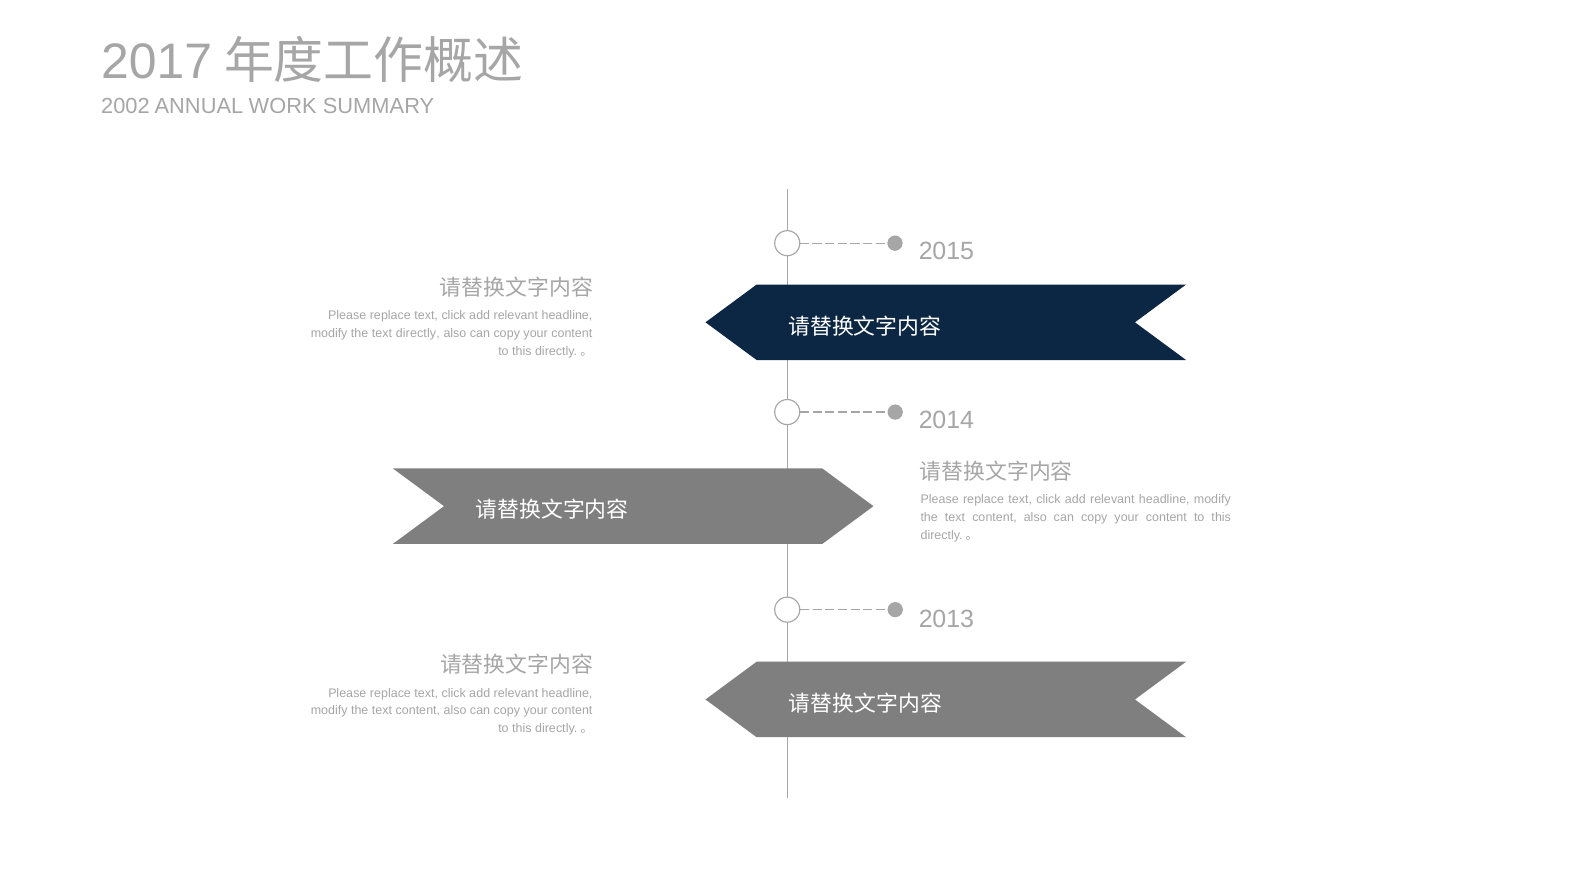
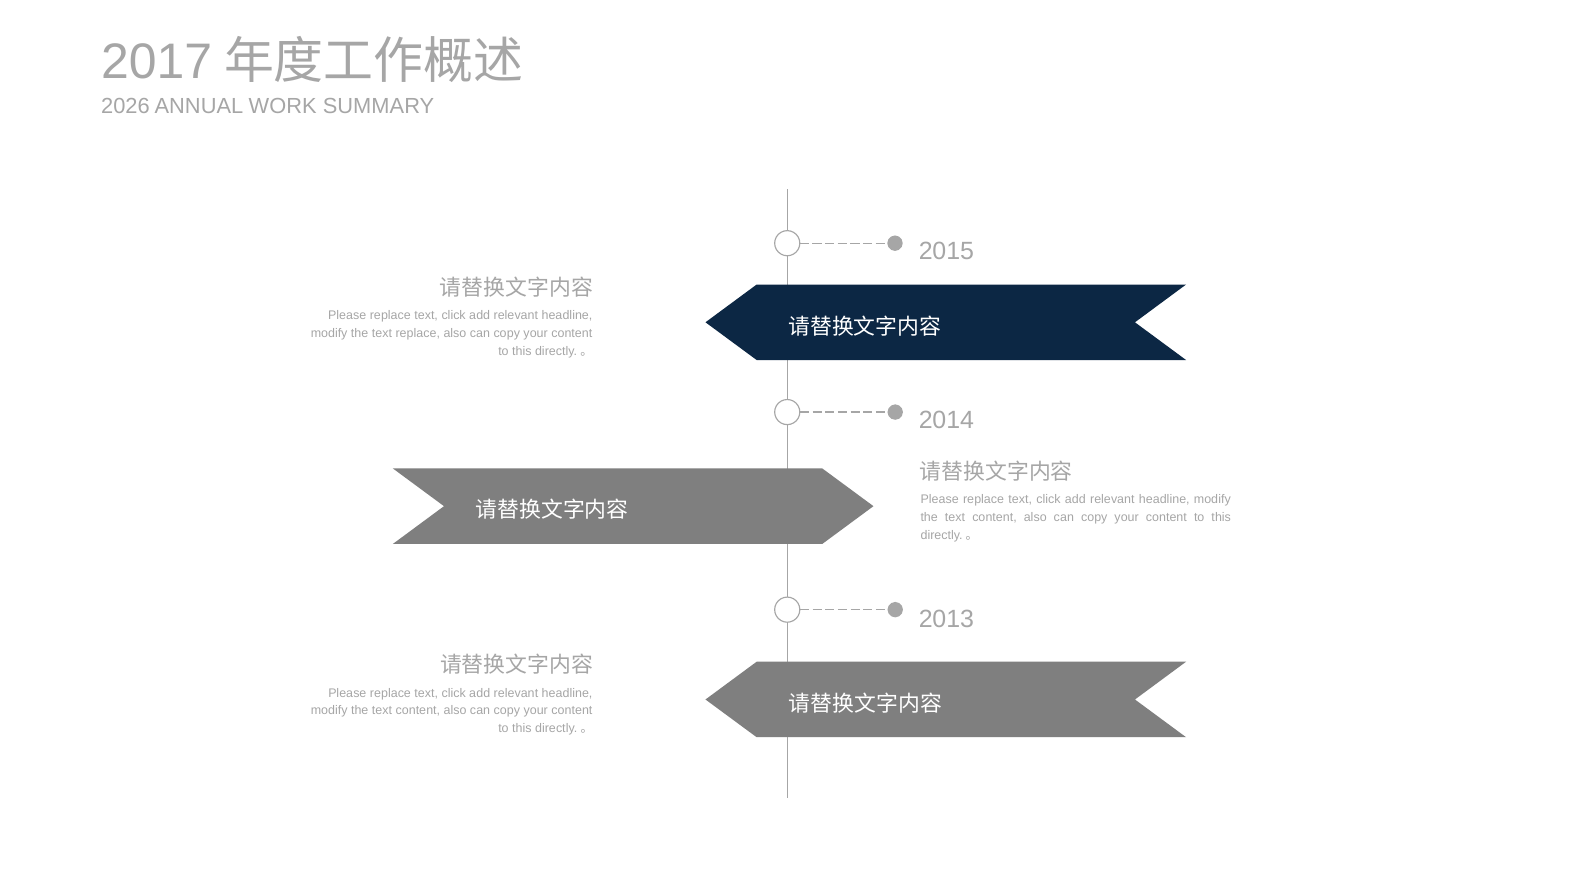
2002: 2002 -> 2026 (125, 106)
text directly: directly -> replace (418, 334)
